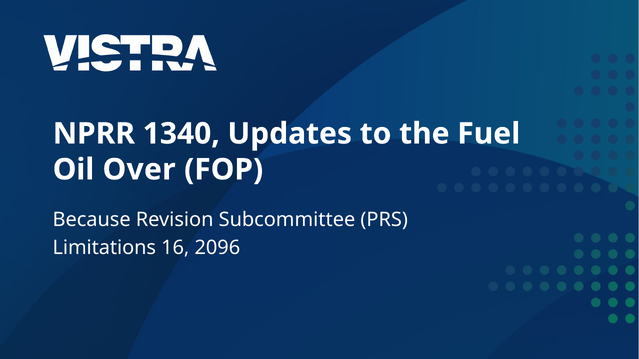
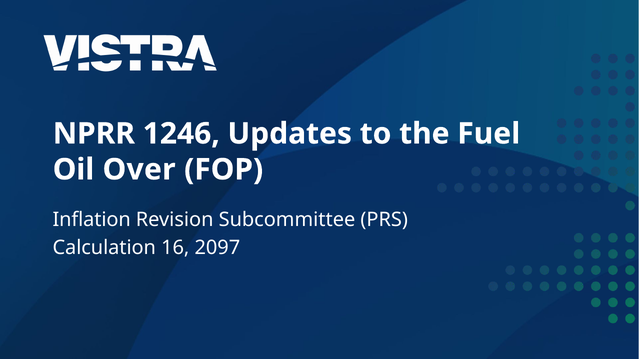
1340: 1340 -> 1246 (181, 134)
Because: Because -> Inflation (92, 220)
Limitations: Limitations -> Calculation (104, 248)
2096: 2096 -> 2097 (217, 248)
